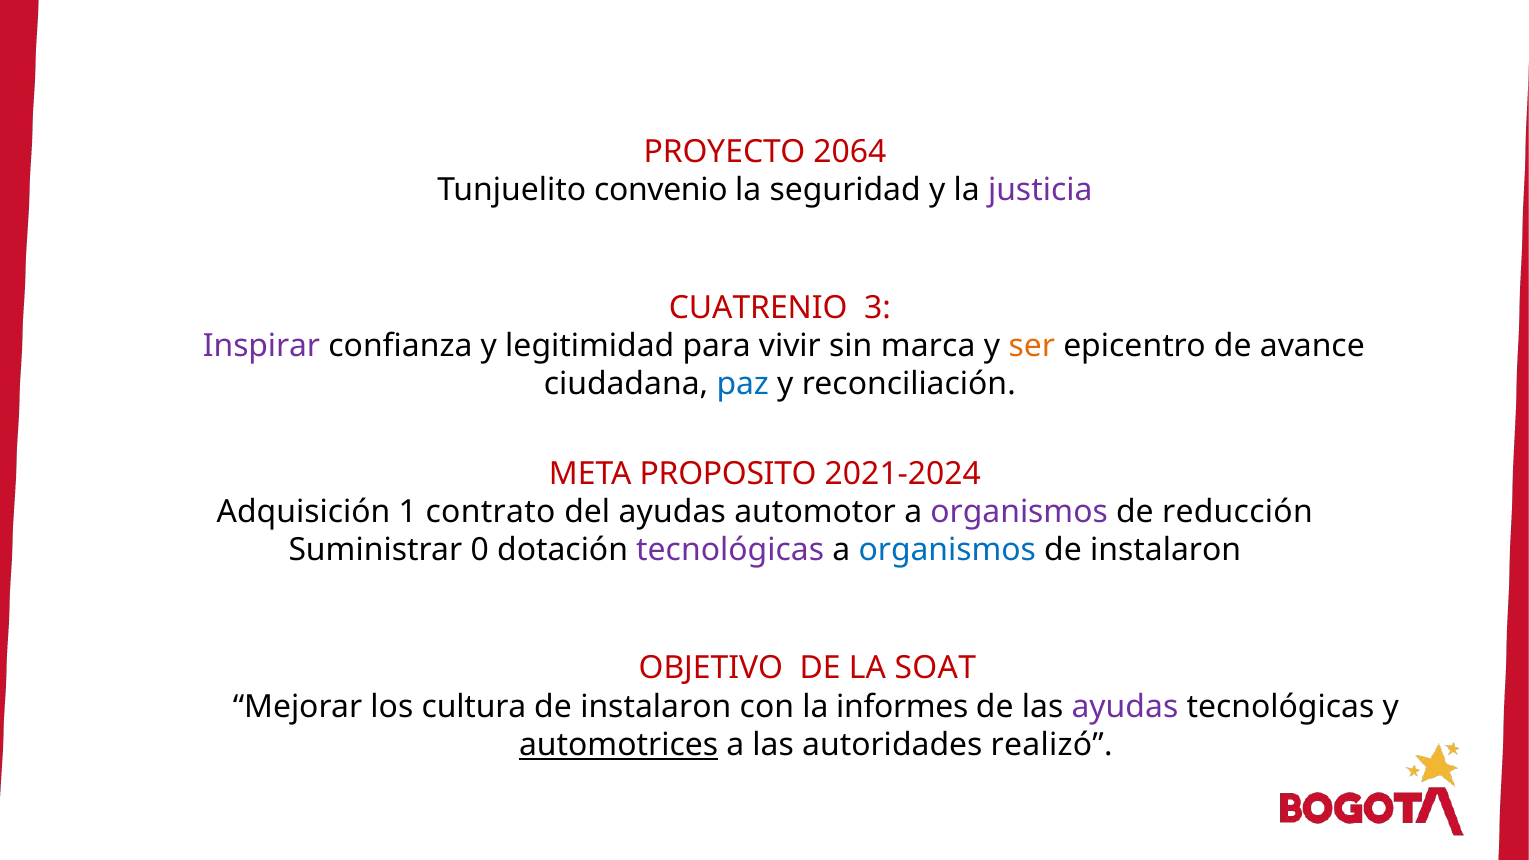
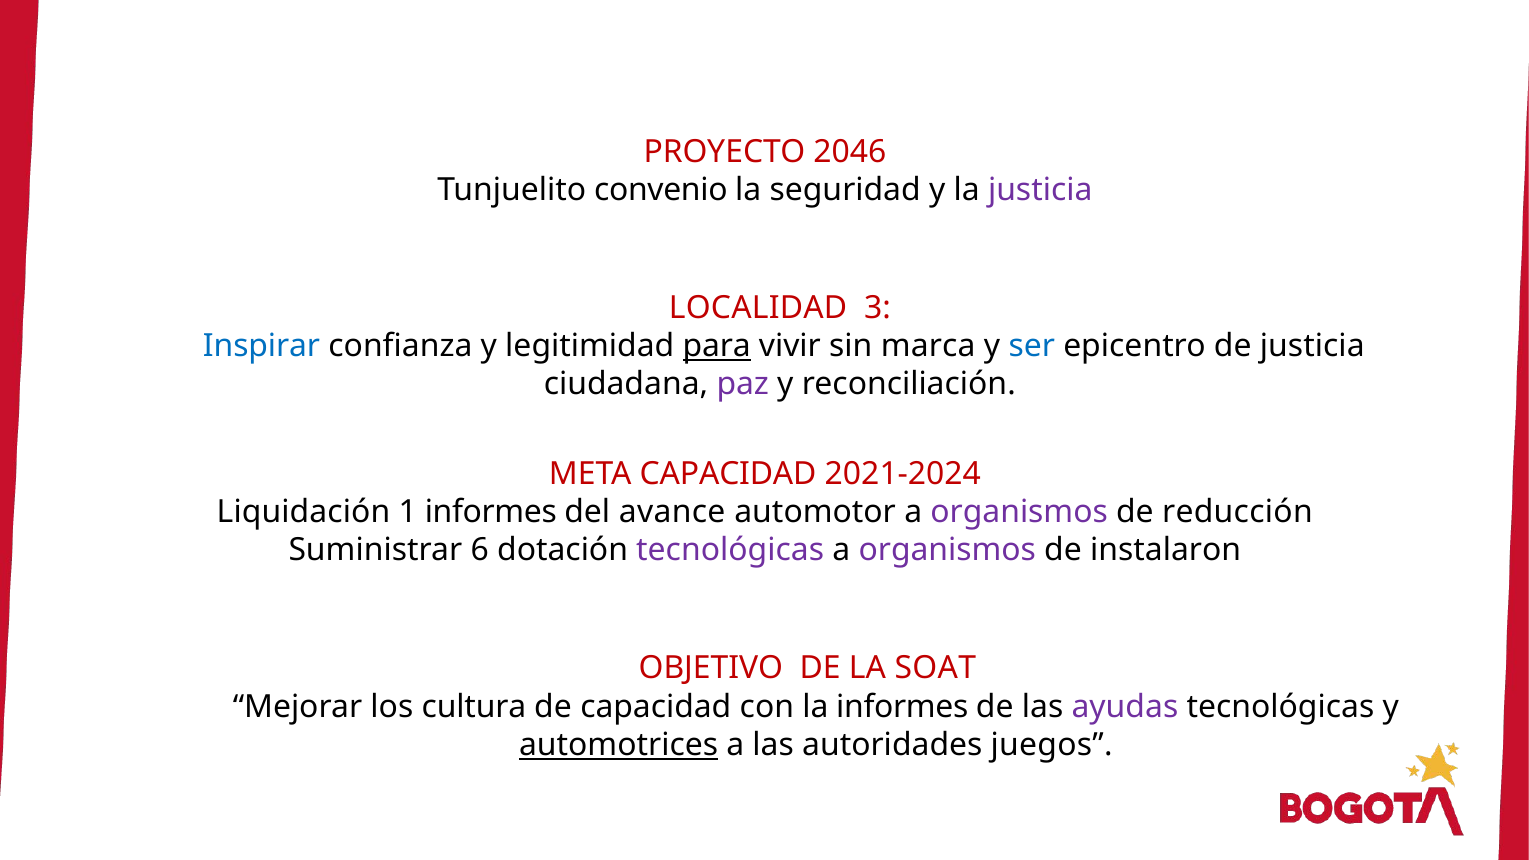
2064: 2064 -> 2046 (850, 152)
CUATRENIO: CUATRENIO -> LOCALIDAD (758, 308)
Inspirar colour: purple -> blue (262, 346)
para underline: none -> present (717, 346)
ser colour: orange -> blue (1032, 346)
de avance: avance -> justicia (1312, 346)
paz colour: blue -> purple (743, 384)
META PROPOSITO: PROPOSITO -> CAPACIDAD (728, 474)
Adquisición: Adquisición -> Liquidación (304, 512)
1 contrato: contrato -> informes (491, 512)
del ayudas: ayudas -> avance (672, 512)
0: 0 -> 6 (480, 550)
organismos colour: blue -> purple (947, 550)
instalaron: instalaron -> capacidad (656, 707)
realizó: realizó -> juegos (1052, 745)
